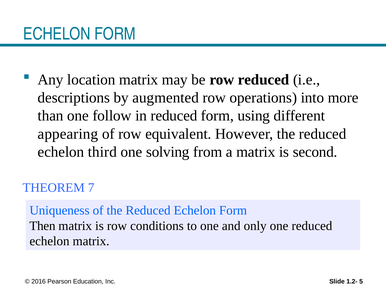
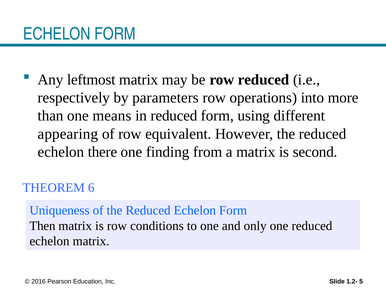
location: location -> leftmost (91, 80)
descriptions: descriptions -> respectively (74, 98)
augmented: augmented -> parameters (166, 98)
follow: follow -> means (112, 116)
third: third -> there (103, 152)
solving: solving -> finding (168, 152)
7: 7 -> 6 (91, 187)
